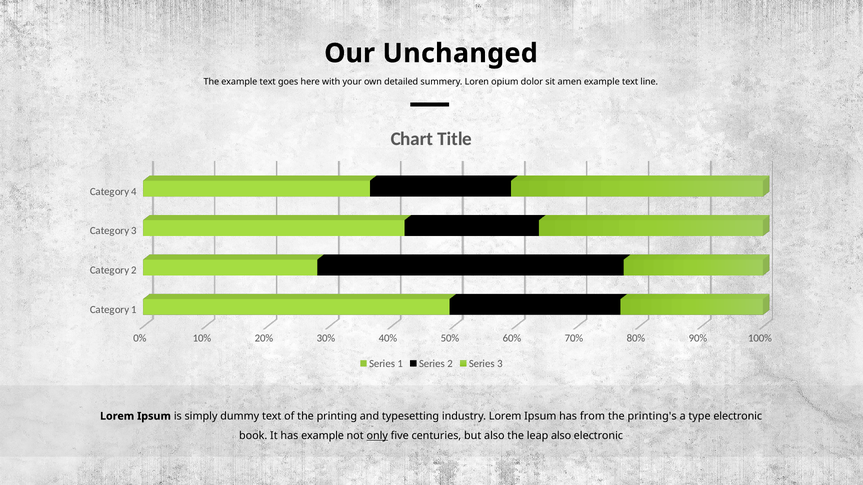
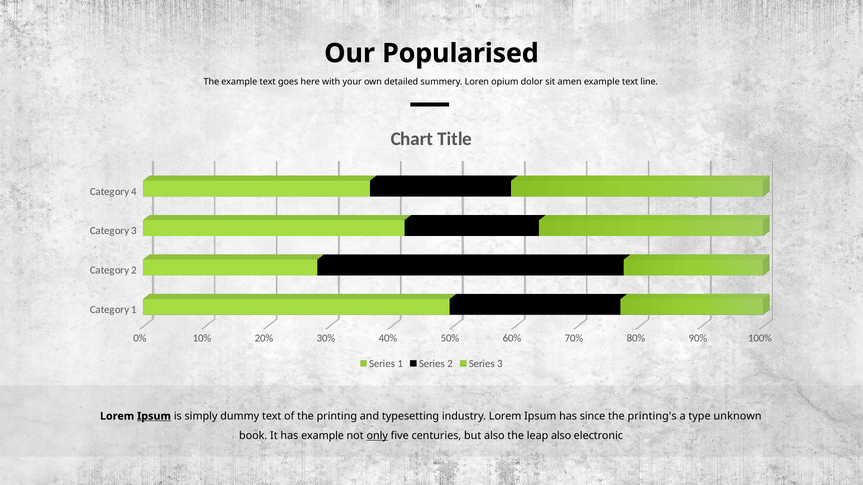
Unchanged: Unchanged -> Popularised (460, 53)
Ipsum underline: none -> present (154, 416)
from: from -> since (593, 416)
type electronic: electronic -> unknown (738, 416)
